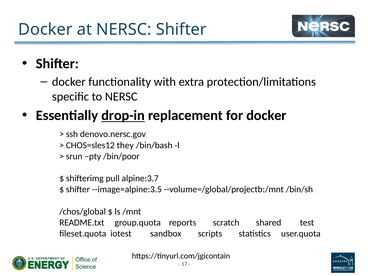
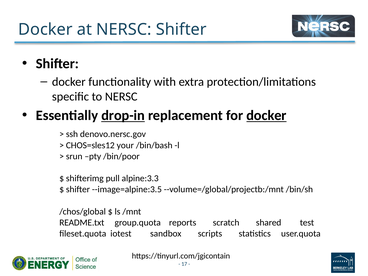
docker underline: none -> present (266, 115)
they: they -> your (125, 145)
alpine:3.7: alpine:3.7 -> alpine:3.3 (140, 178)
